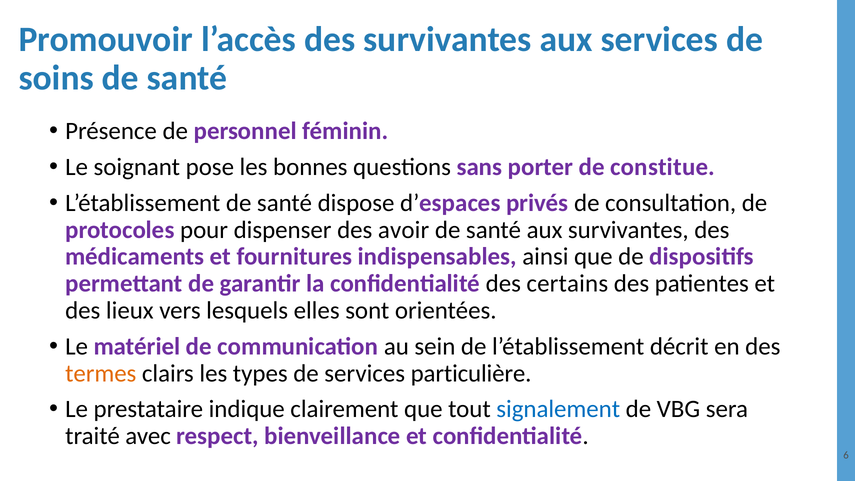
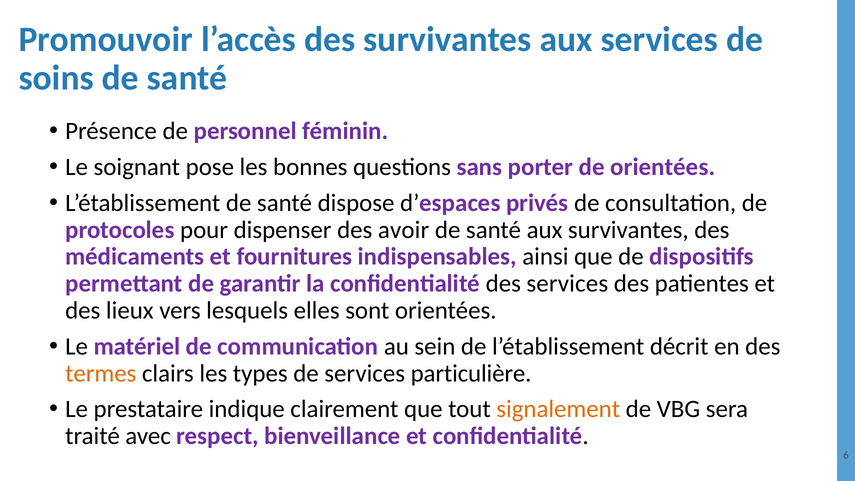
de constitue: constitue -> orientées (663, 167)
des certains: certains -> services (567, 284)
signalement colour: blue -> orange (558, 409)
